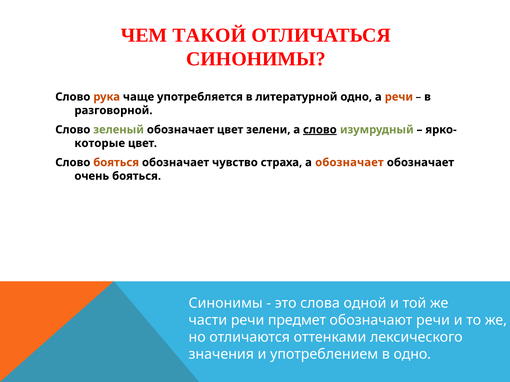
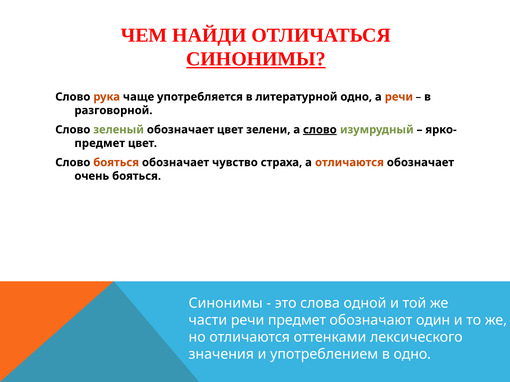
ТАКОЙ: ТАКОЙ -> НАЙДИ (209, 35)
СИНОНИМЫ underline: none -> present (256, 59)
которые: которые -> предмет (100, 143)
а обозначает: обозначает -> отличаются (349, 163)
обозначают речи: речи -> один (433, 321)
